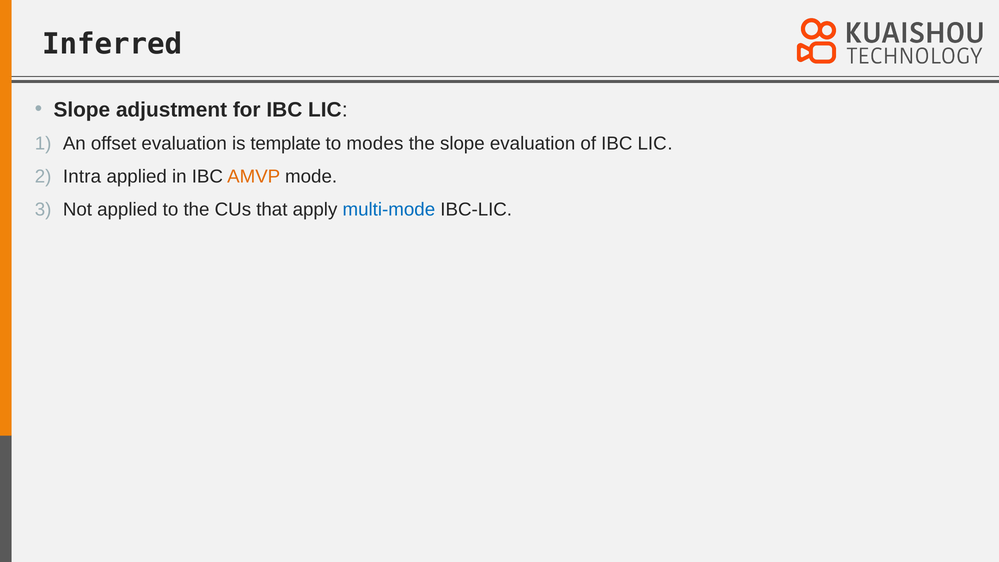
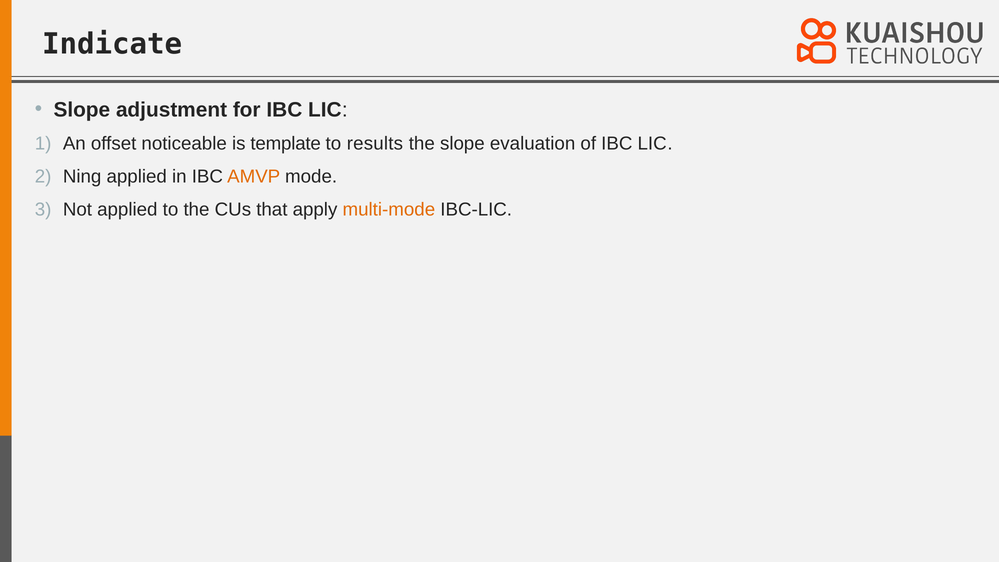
Inferred: Inferred -> Indicate (112, 44)
offset evaluation: evaluation -> noticeable (184, 144)
modes: modes -> results (375, 144)
Intra: Intra -> Ning (82, 177)
multi-mode colour: blue -> orange (389, 210)
